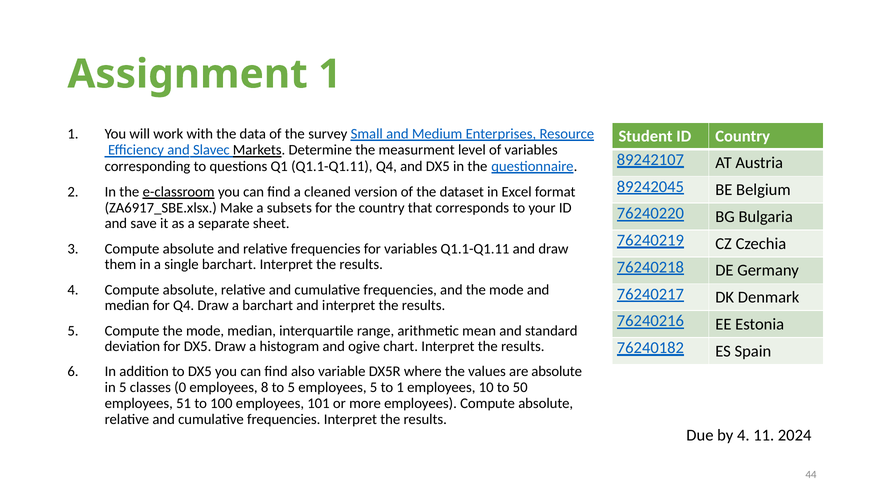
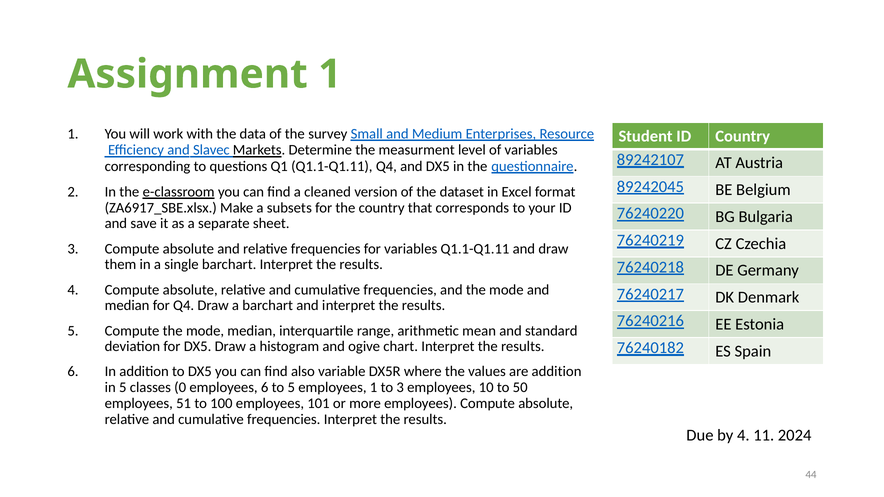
are absolute: absolute -> addition (557, 372)
employees 8: 8 -> 6 (265, 388)
employees 5: 5 -> 1 (374, 388)
to 1: 1 -> 3 (400, 388)
